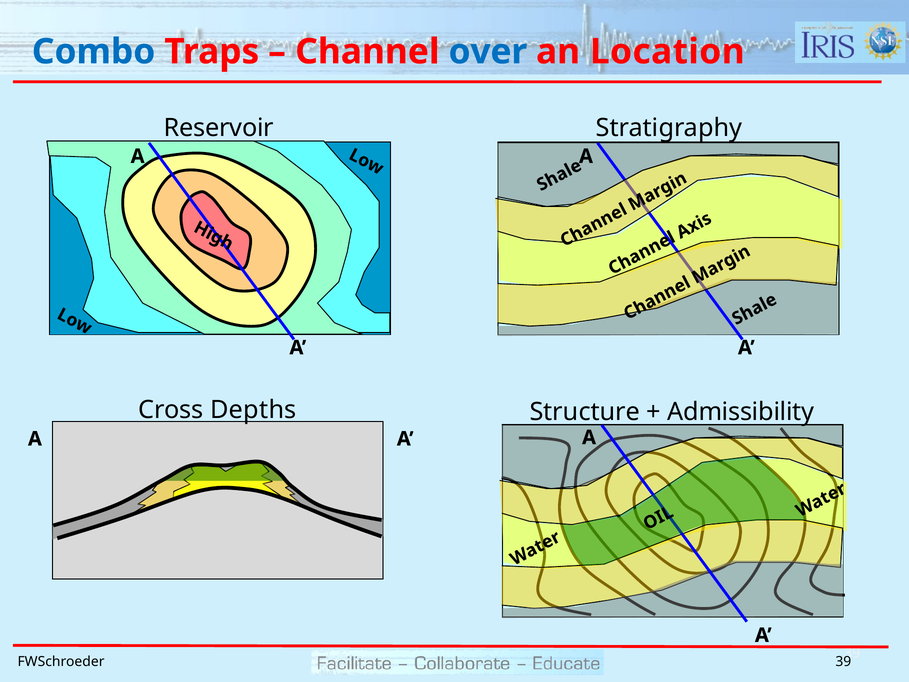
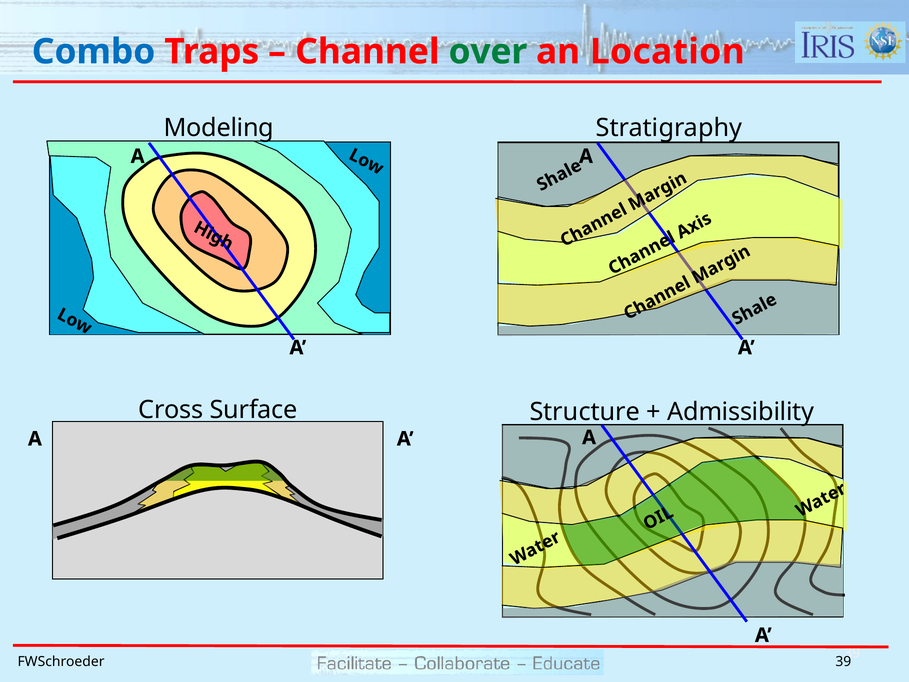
over colour: blue -> green (488, 52)
Reservoir: Reservoir -> Modeling (219, 128)
Depths: Depths -> Surface (254, 410)
